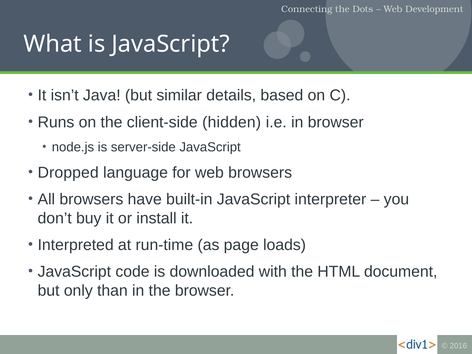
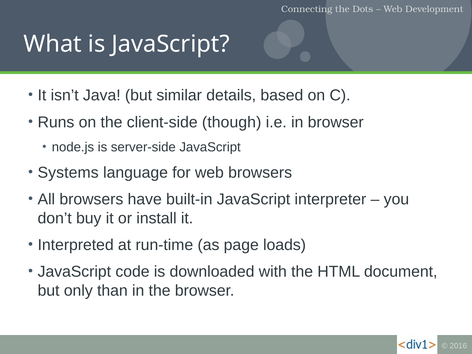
hidden: hidden -> though (232, 122)
Dropped: Dropped -> Systems (68, 173)
